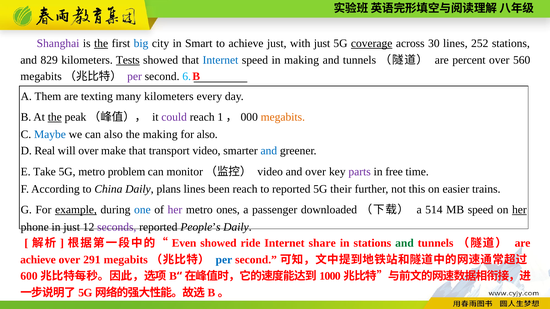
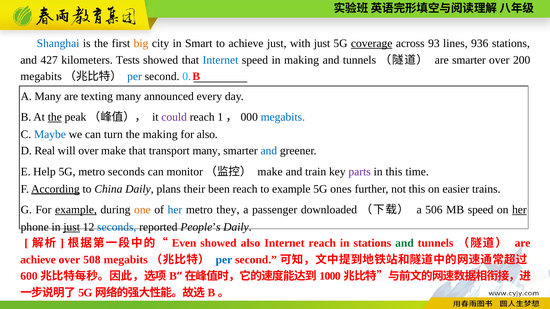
Shanghai colour: purple -> blue (58, 44)
the underline: present -> none (101, 44)
big colour: blue -> orange (141, 44)
30: 30 -> 93 (434, 44)
252: 252 -> 936 (480, 44)
829: 829 -> 427 (49, 60)
Tests underline: present -> none (128, 60)
are percent: percent -> smarter (469, 60)
560: 560 -> 200 (522, 60)
per colour: purple -> blue (135, 77)
6: 6 -> 0 (187, 77)
A Them: Them -> Many (48, 96)
many kilometers: kilometers -> announced (169, 96)
megabits colour: orange -> blue (283, 117)
can also: also -> turn (113, 135)
transport video: video -> many (207, 151)
Take: Take -> Help (44, 172)
metro problem: problem -> seconds (126, 172)
video: video -> make (270, 172)
and over: over -> train (316, 172)
in free: free -> this (394, 172)
According underline: none -> present (55, 189)
plans lines: lines -> their (194, 189)
to reported: reported -> example (291, 189)
their: their -> ones (341, 189)
one colour: blue -> orange (142, 210)
her colour: purple -> blue (175, 210)
ones: ones -> they (228, 210)
514: 514 -> 506 (434, 210)
just underline: none -> present (72, 227)
seconds colour: purple -> blue (117, 227)
showed ride: ride -> also (250, 243)
Internet share: share -> reach (322, 243)
291: 291 -> 508 (92, 260)
